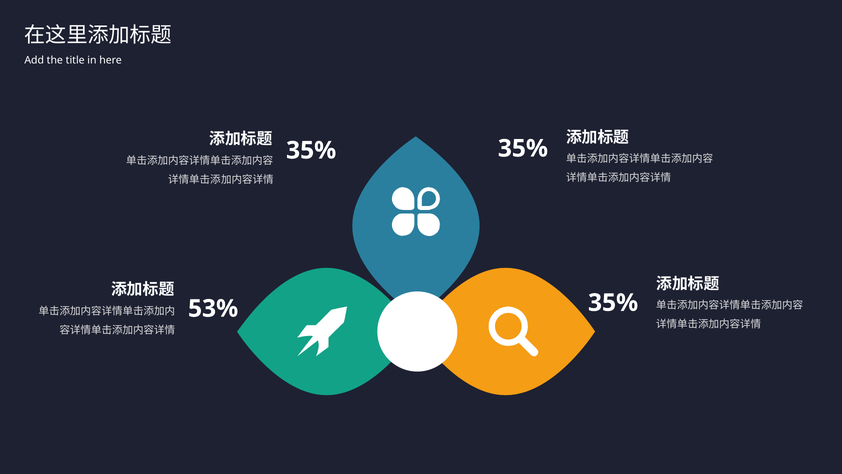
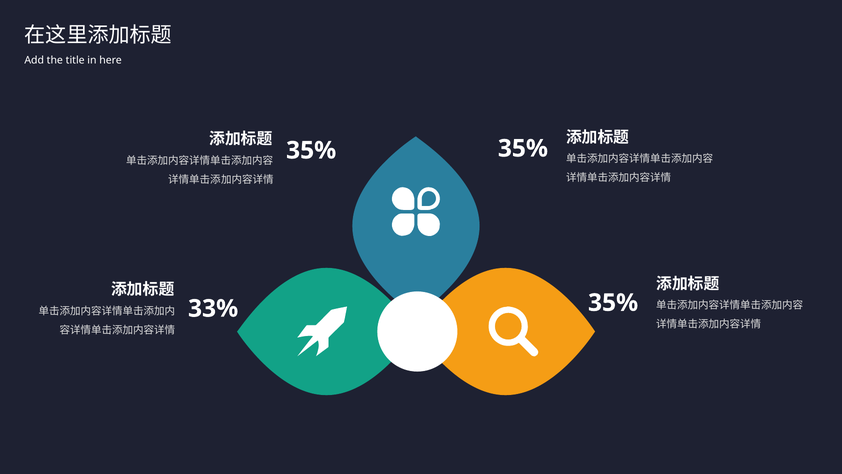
53%: 53% -> 33% (213, 308)
